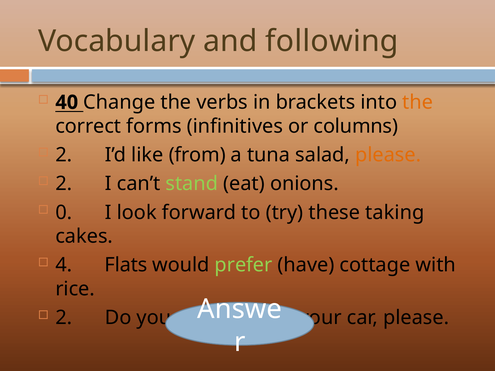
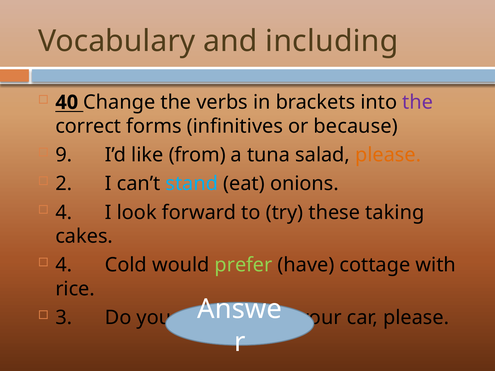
following: following -> including (332, 41)
the colour: orange -> purple (418, 102)
columns: columns -> because (356, 126)
2: 2 -> 9 (64, 155)
stand colour: light green -> light blue (192, 184)
0: 0 -> 4 (64, 213)
Flats: Flats -> Cold (126, 265)
2: 2 -> 3 (64, 318)
